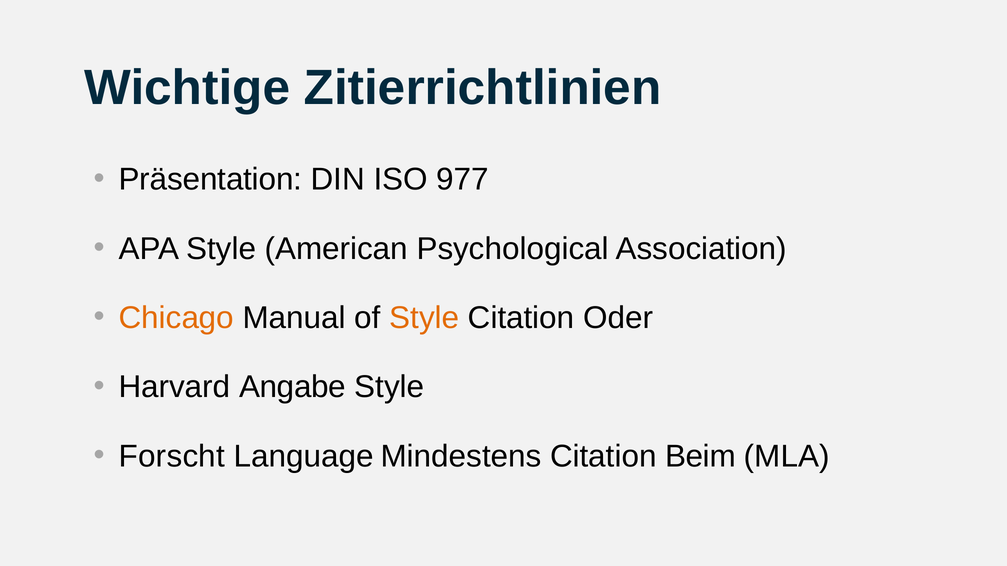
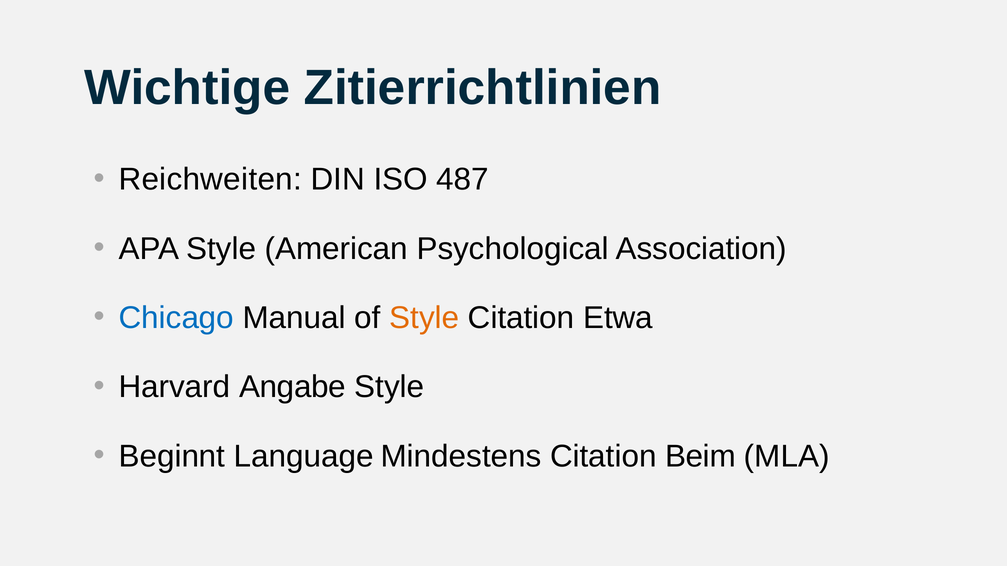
Präsentation: Präsentation -> Reichweiten (210, 180)
977: 977 -> 487 (463, 180)
Chicago colour: orange -> blue (176, 318)
Oder: Oder -> Etwa (618, 318)
Forscht: Forscht -> Beginnt (172, 457)
